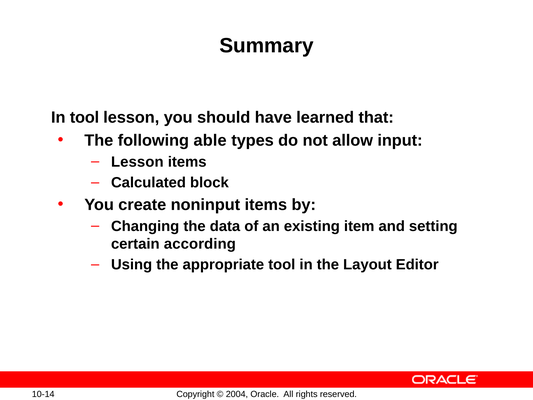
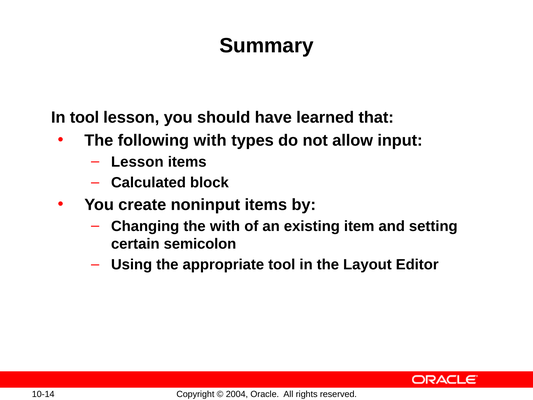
following able: able -> with (210, 140)
the data: data -> with (225, 226)
according: according -> semicolon (200, 244)
